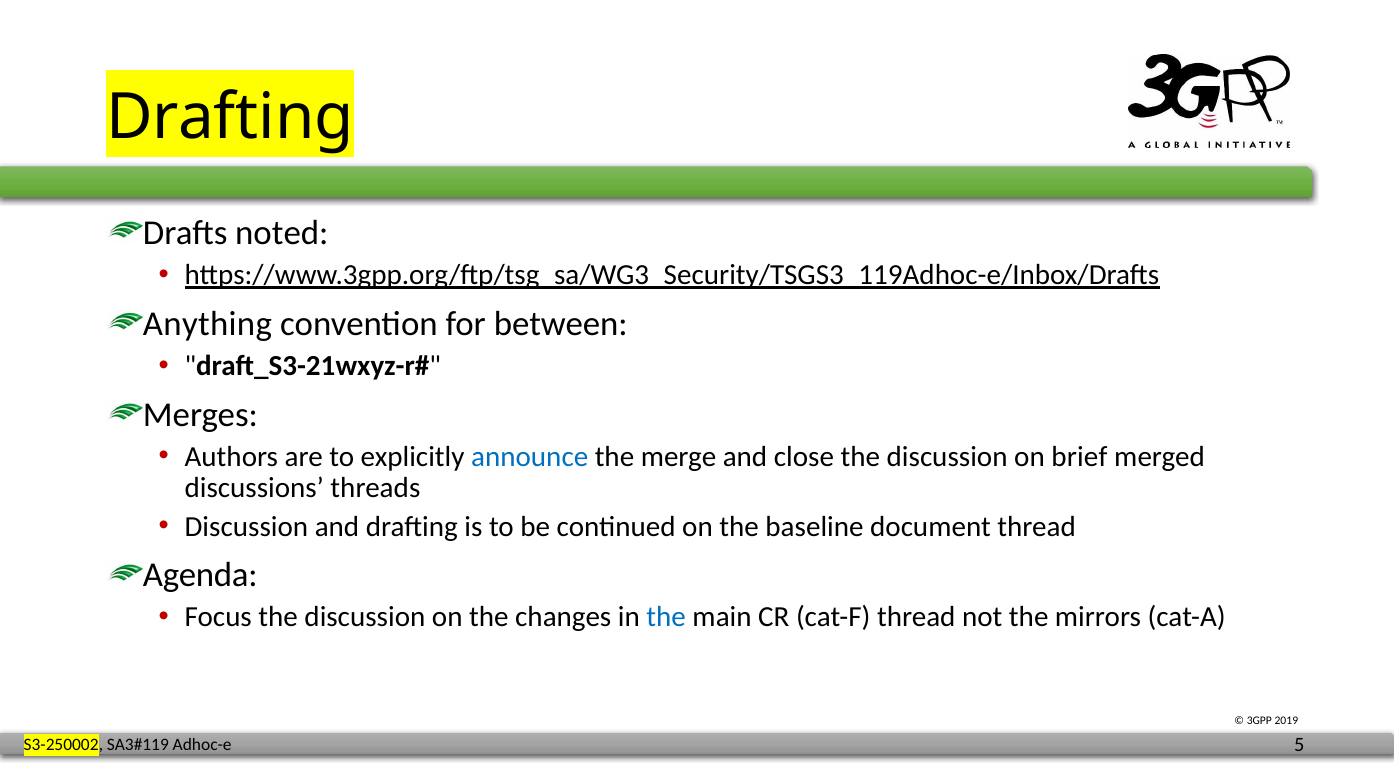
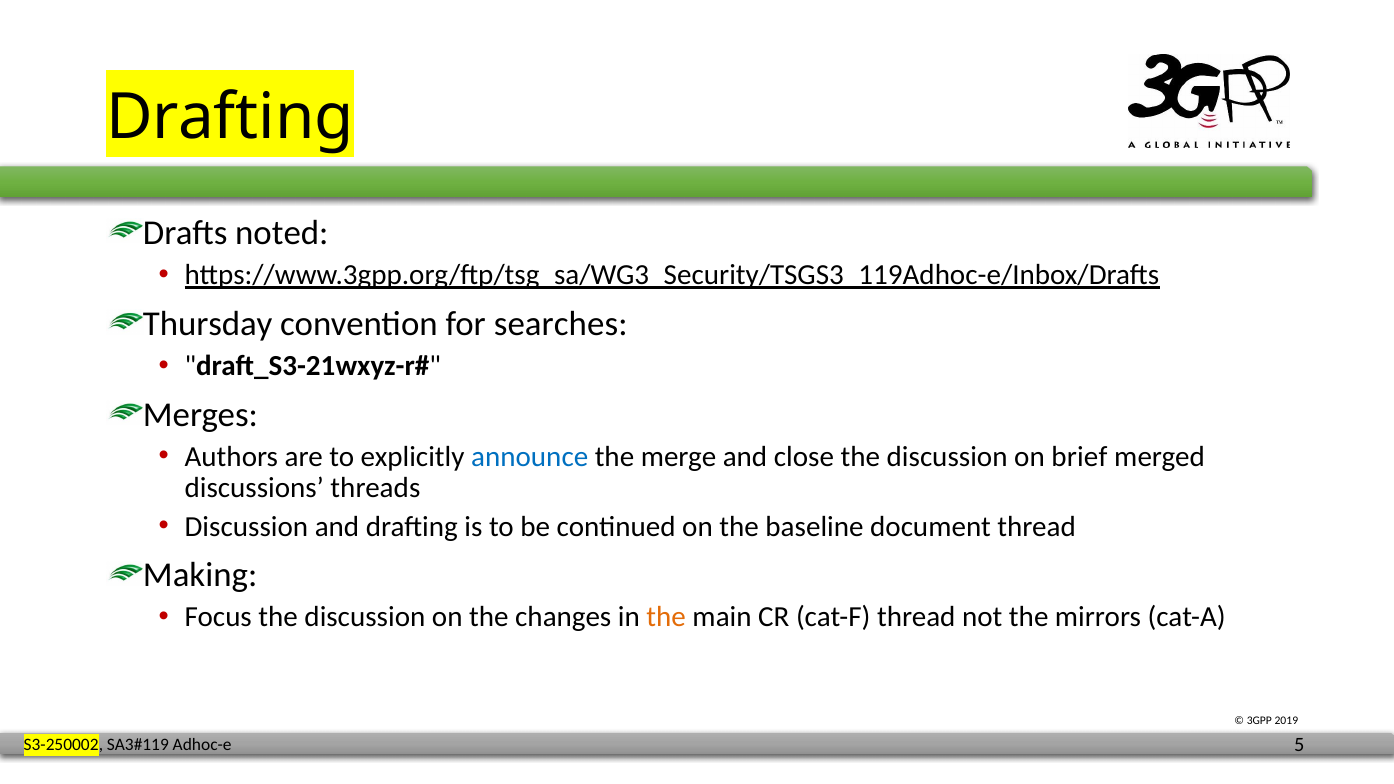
Anything: Anything -> Thursday (208, 324)
between: between -> searches (561, 324)
Agenda: Agenda -> Making (200, 575)
the colour: blue -> orange (666, 617)
